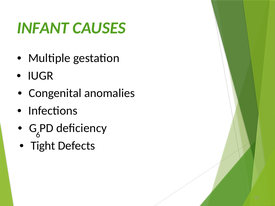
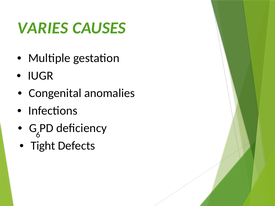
INFANT: INFANT -> VARIES (43, 28)
